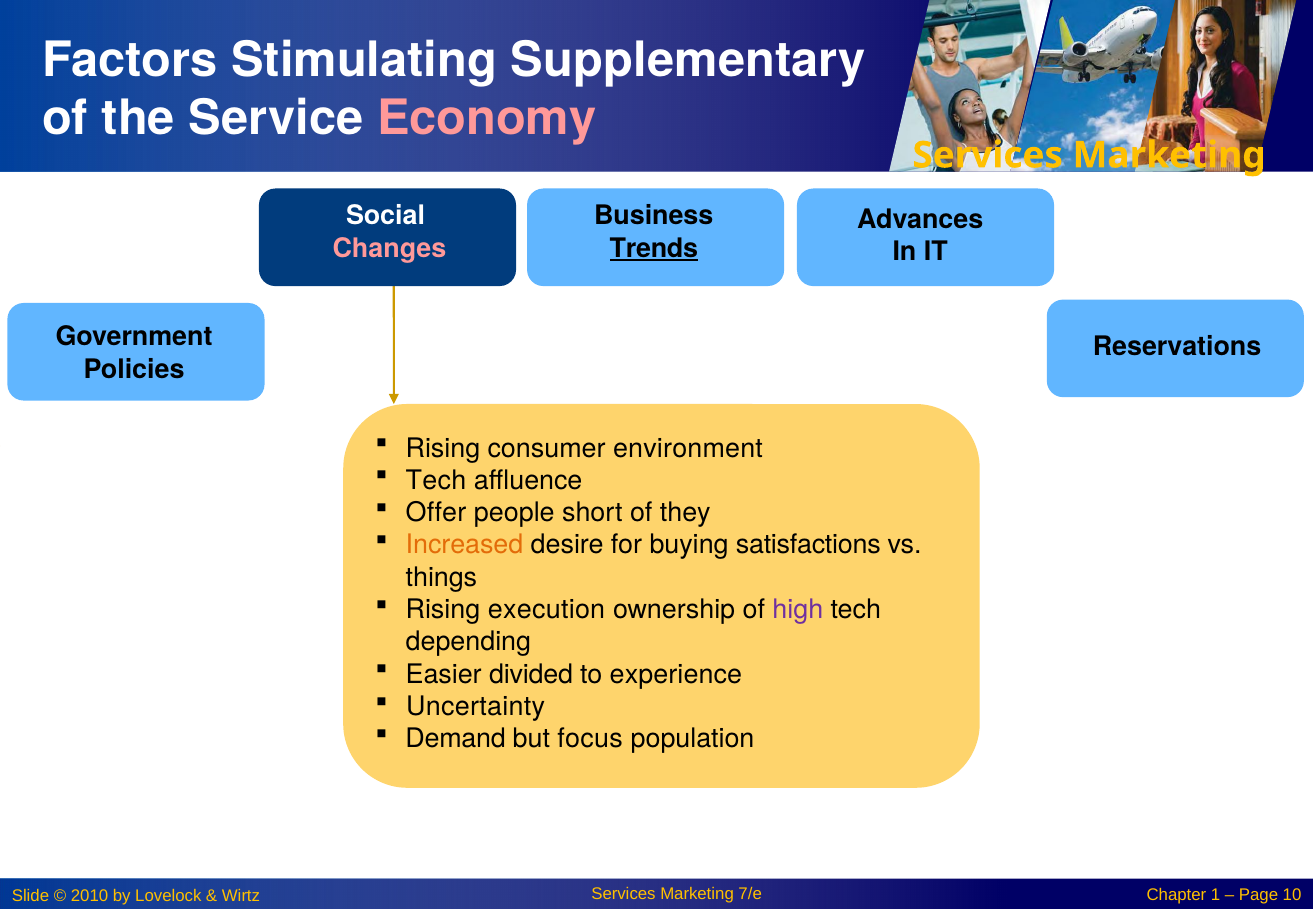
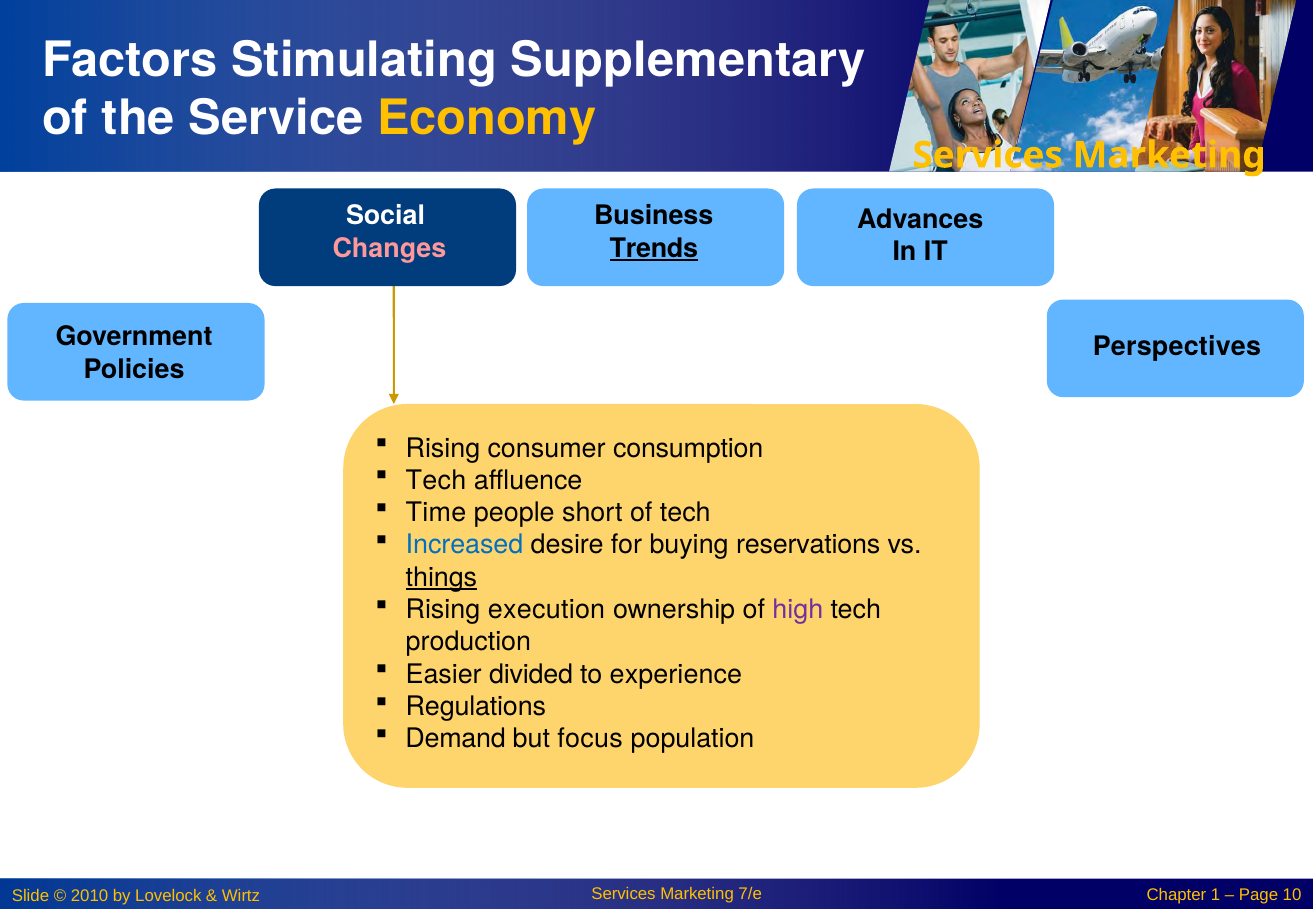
Economy colour: pink -> yellow (487, 119)
Reservations: Reservations -> Perspectives (1177, 346)
environment: environment -> consumption (688, 448)
Offer: Offer -> Time (436, 513)
of they: they -> tech (685, 513)
Increased colour: orange -> blue (464, 545)
satisfactions: satisfactions -> reservations (808, 545)
things underline: none -> present (441, 578)
depending: depending -> production (468, 642)
Uncertainty: Uncertainty -> Regulations (476, 707)
